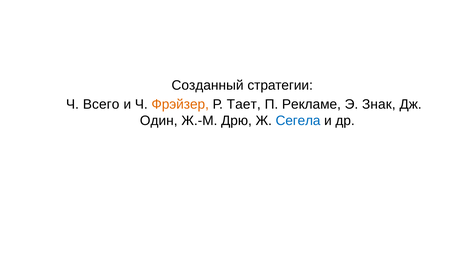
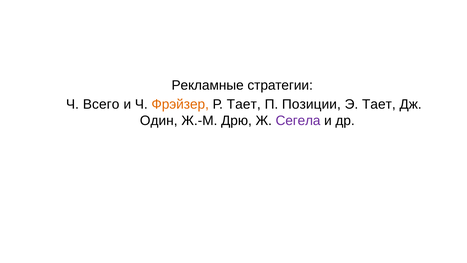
Созданный: Созданный -> Рекламные (208, 85)
Рекламе: Рекламе -> Позиции (311, 104)
Э Знак: Знак -> Тает (379, 104)
Сегела colour: blue -> purple (298, 121)
